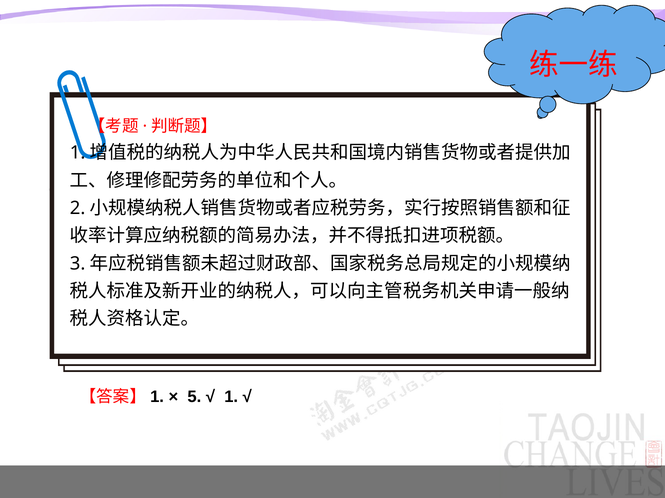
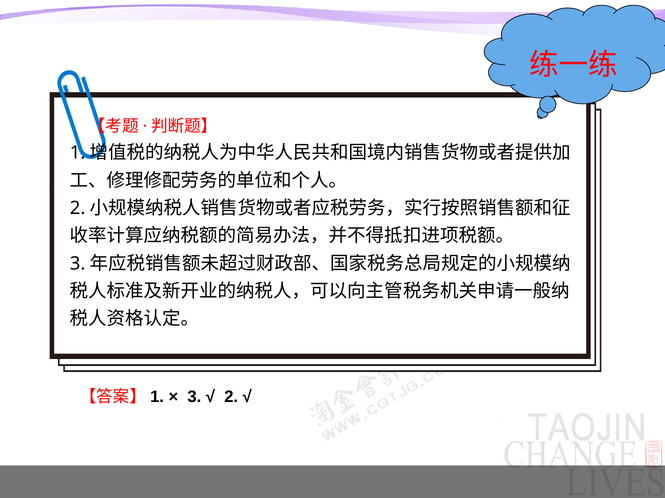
5: 5 -> 3 (194, 397)
1: 1 -> 2 (231, 397)
